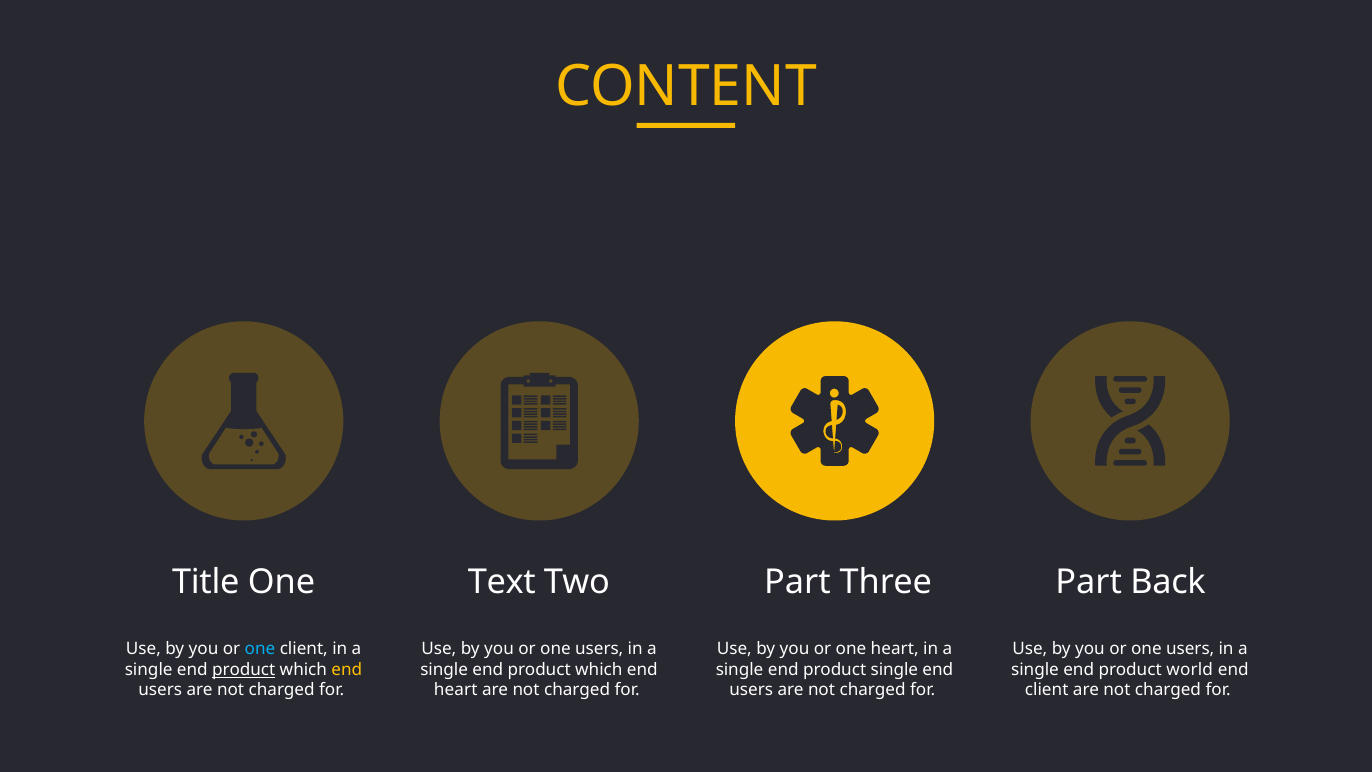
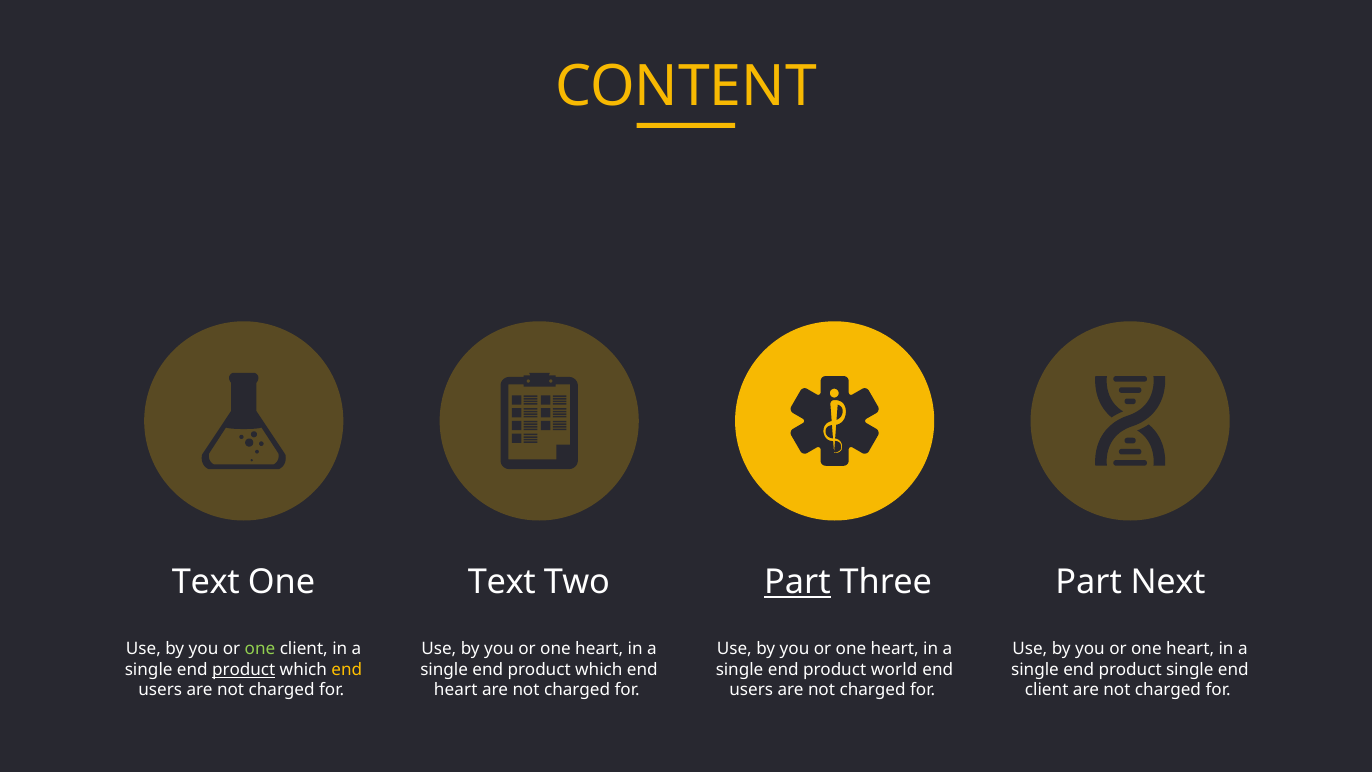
Title: Title -> Text (206, 582)
Part underline: none -> present (797, 582)
Back: Back -> Next (1168, 582)
one colour: light blue -> light green (260, 649)
users: users -> heart (599, 649)
users: users -> heart (1190, 649)
product single: single -> world (894, 669)
product world: world -> single (1190, 669)
